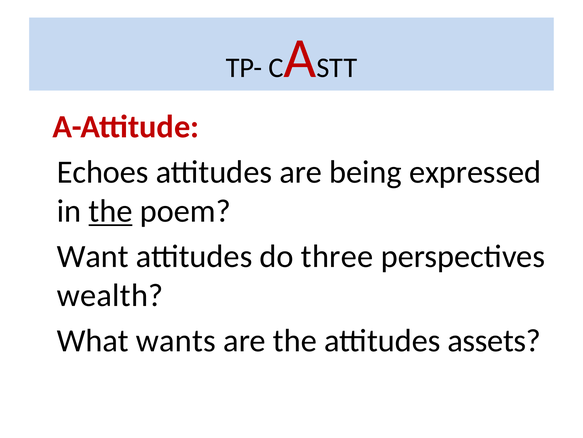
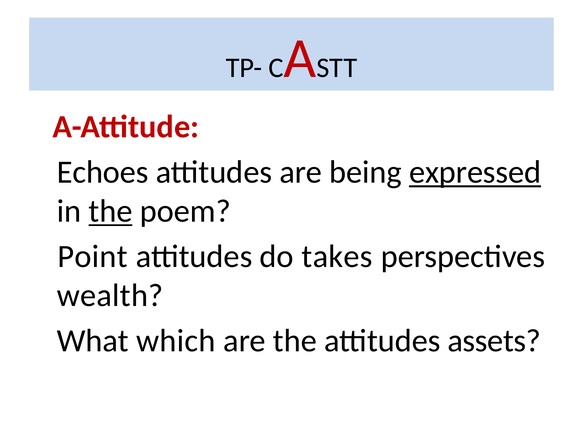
expressed underline: none -> present (475, 172)
Want: Want -> Point (93, 256)
three: three -> takes (337, 256)
wants: wants -> which (176, 340)
